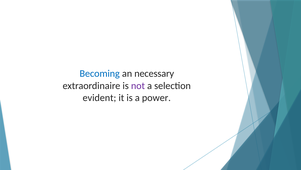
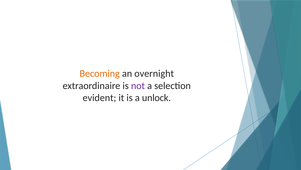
Becoming colour: blue -> orange (100, 73)
necessary: necessary -> overnight (154, 73)
power: power -> unlock (156, 97)
